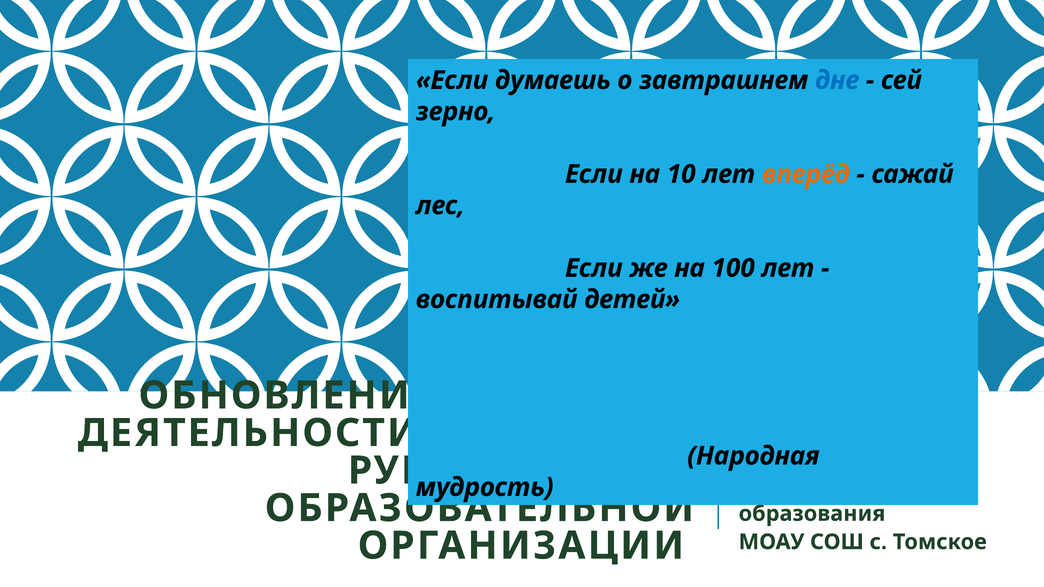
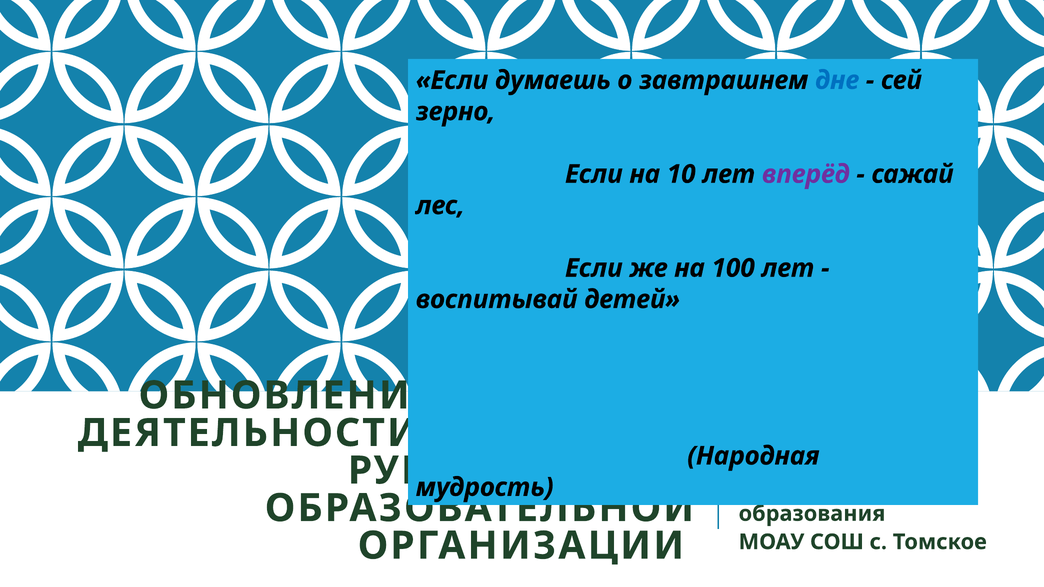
вперёд colour: orange -> purple (806, 174)
